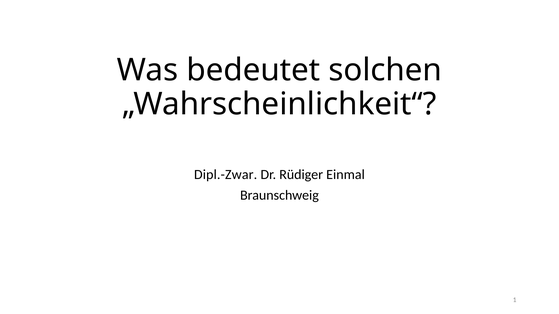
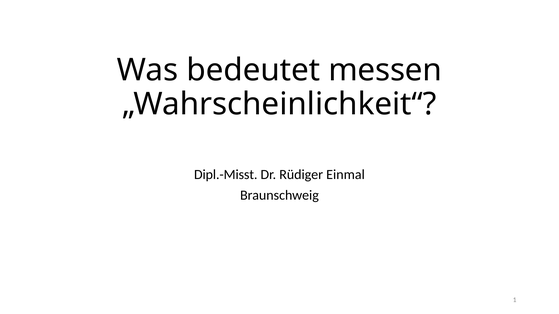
solchen: solchen -> messen (385, 70)
Dipl.-Zwar: Dipl.-Zwar -> Dipl.-Misst (226, 175)
